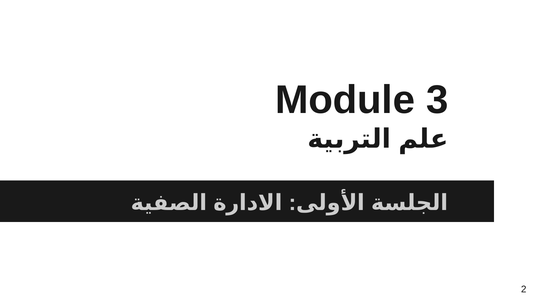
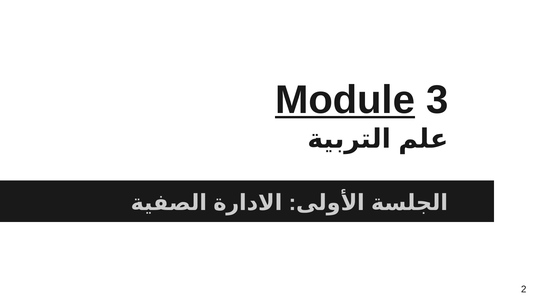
Module underline: none -> present (345, 100)
